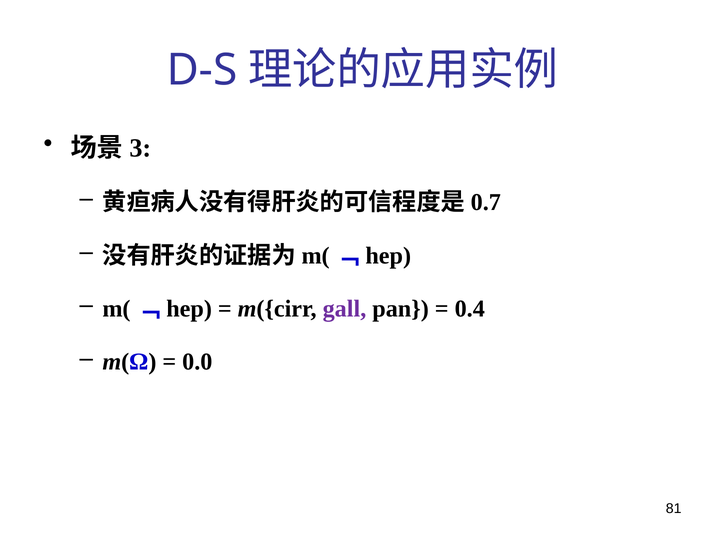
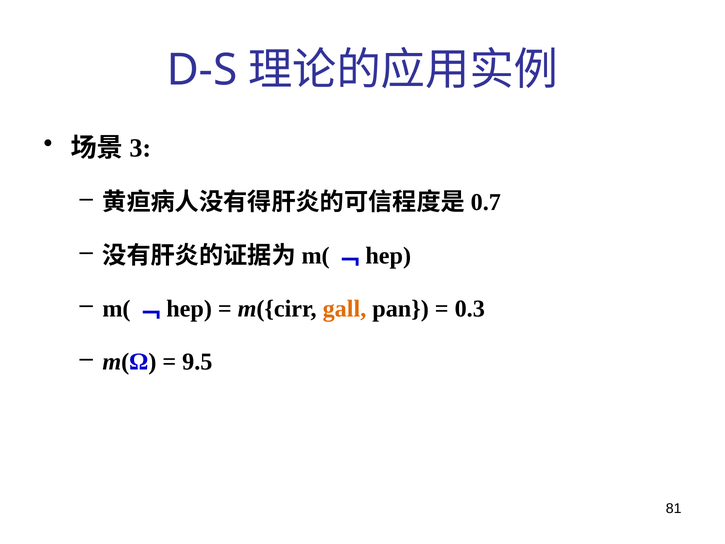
gall colour: purple -> orange (344, 309)
0.4: 0.4 -> 0.3 (470, 309)
0.0: 0.0 -> 9.5 (197, 362)
